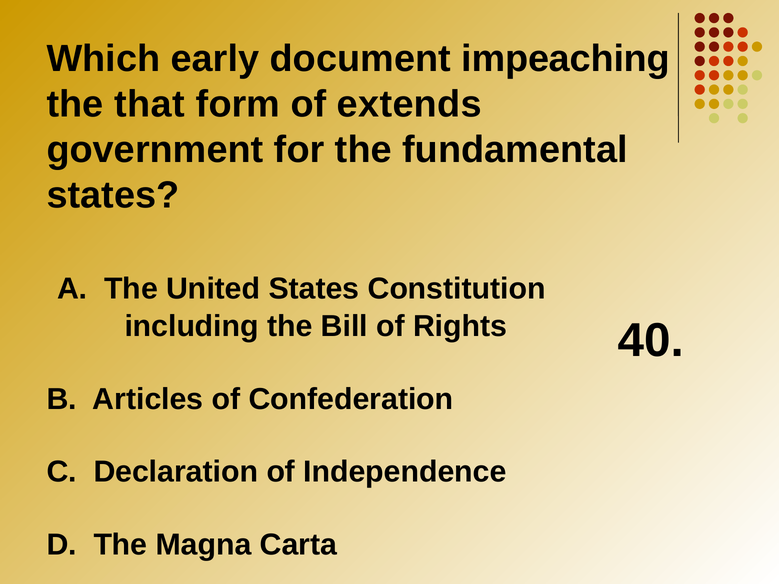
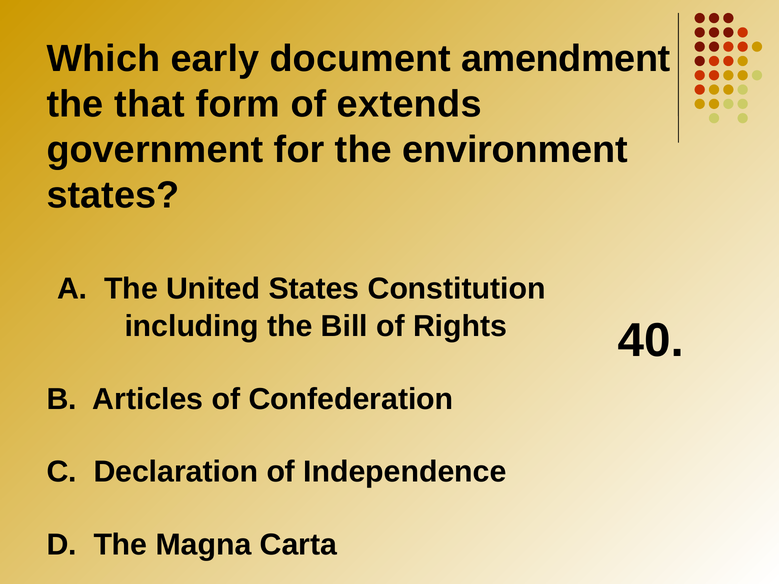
impeaching: impeaching -> amendment (566, 59)
fundamental: fundamental -> environment (515, 150)
